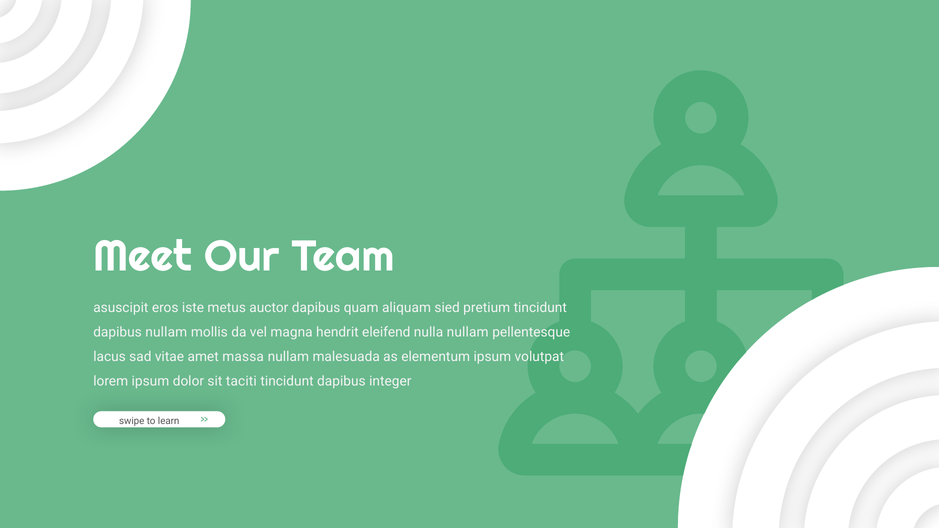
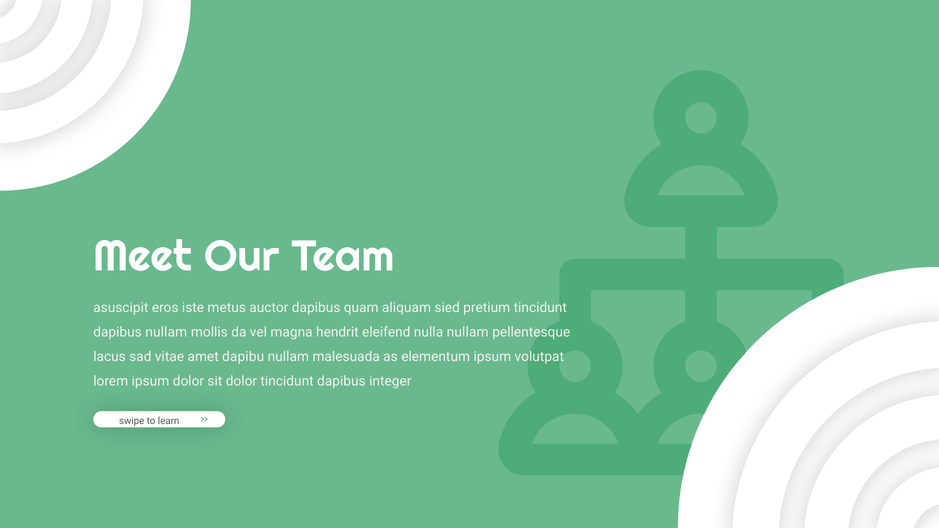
massa: massa -> dapibu (243, 357)
sit taciti: taciti -> dolor (241, 381)
